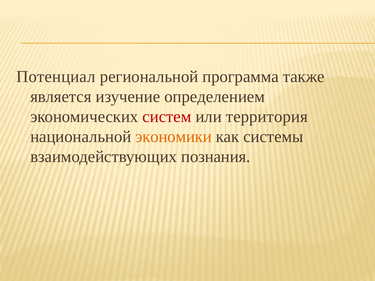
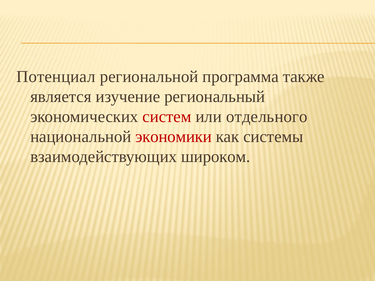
определением: определением -> региональный (215, 97)
территория: территория -> отдельного (267, 117)
экономики colour: orange -> red (174, 137)
познания: познания -> широком (216, 157)
